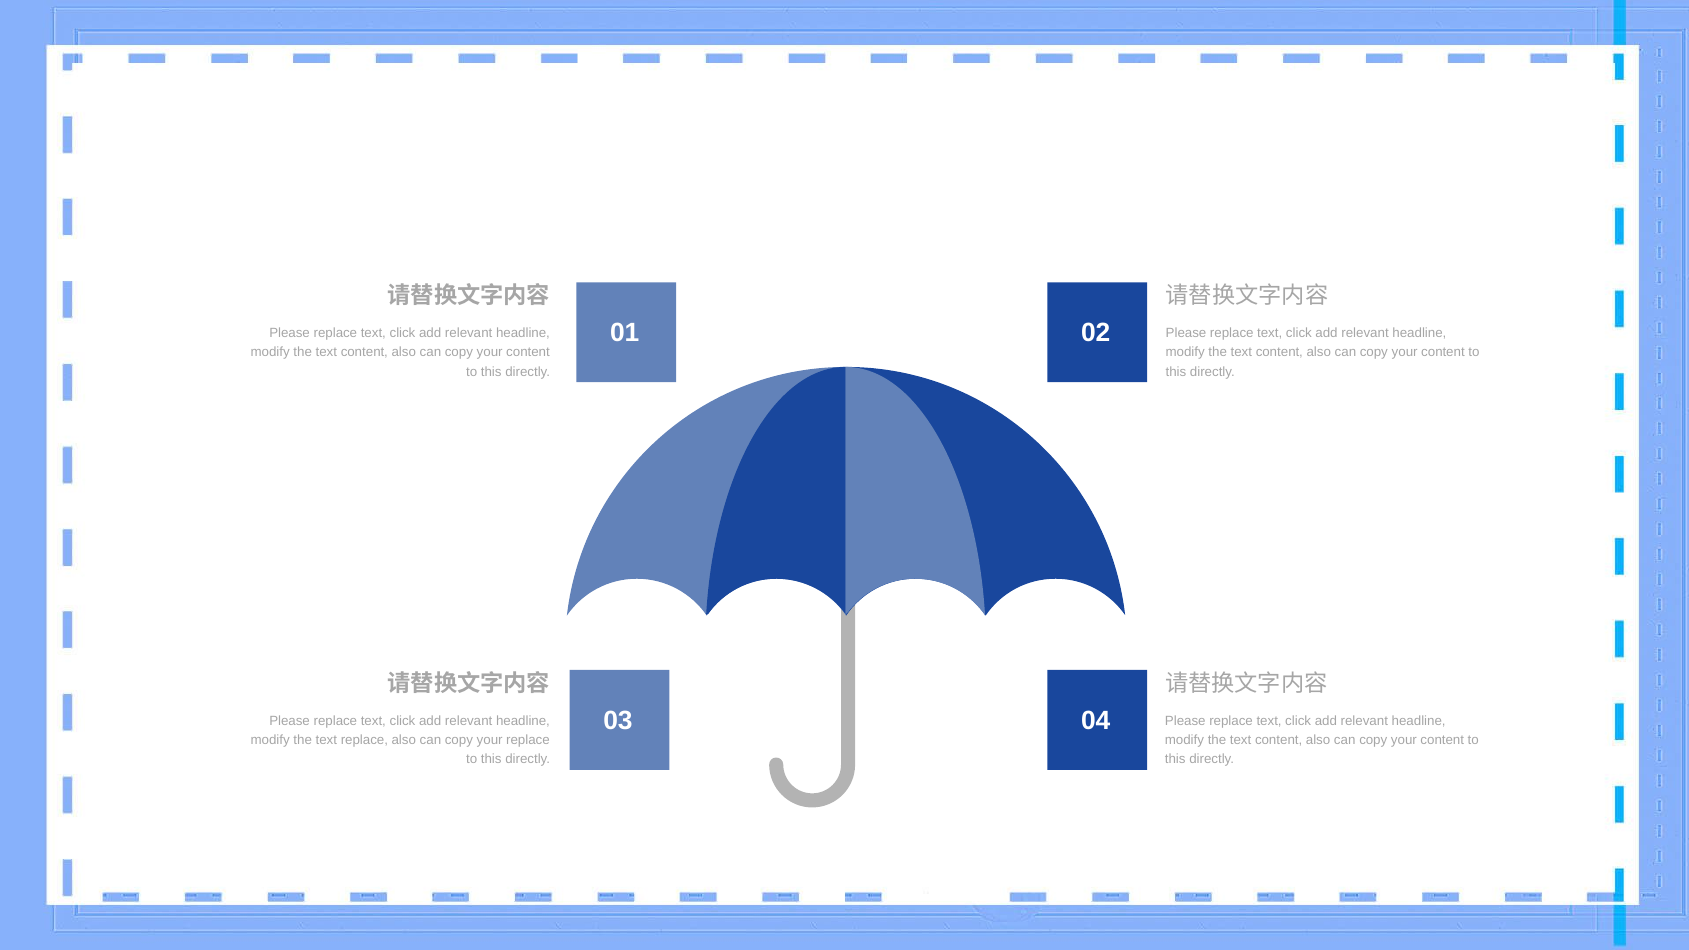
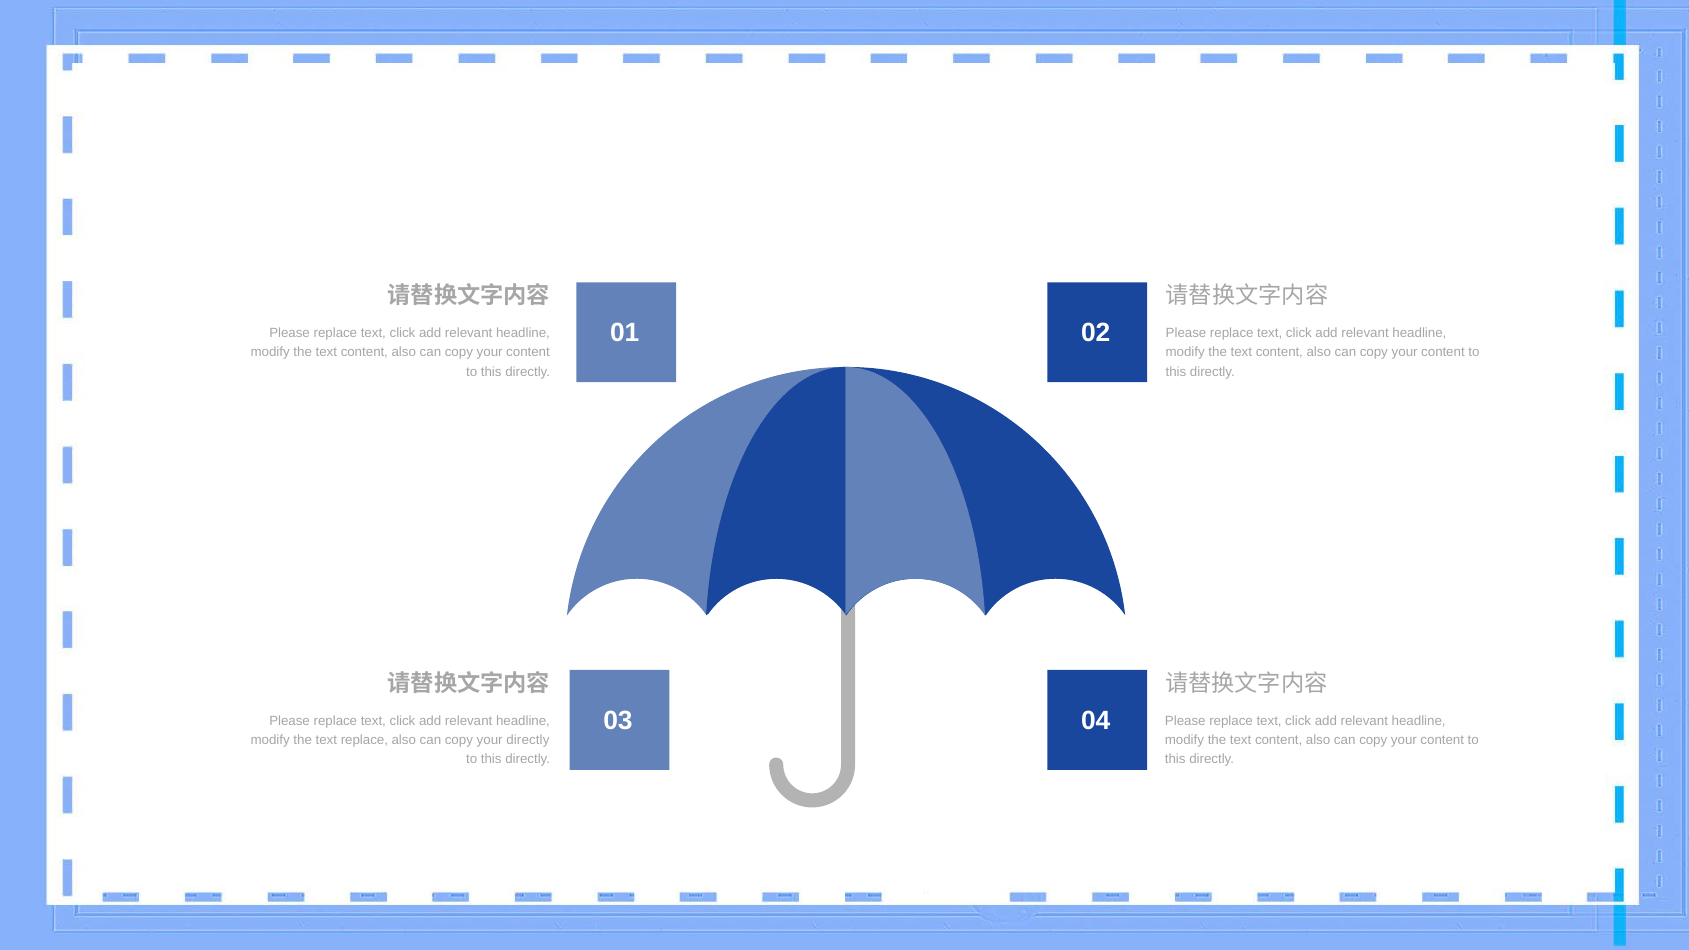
your replace: replace -> directly (528, 740)
